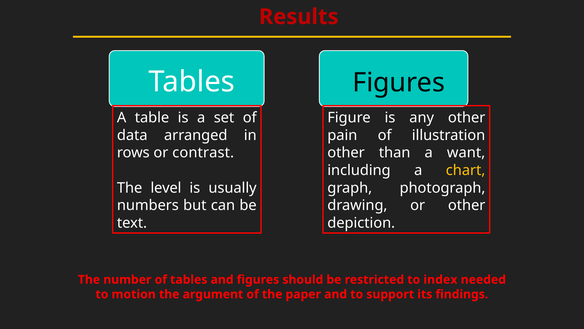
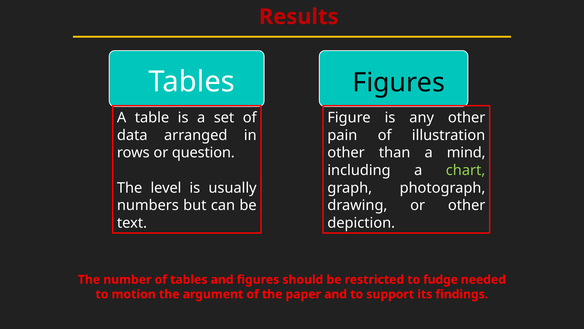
contrast: contrast -> question (203, 153)
want: want -> mind (466, 153)
chart colour: yellow -> light green (466, 170)
index: index -> fudge (441, 279)
